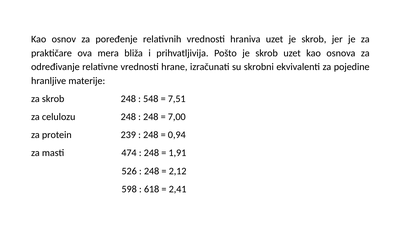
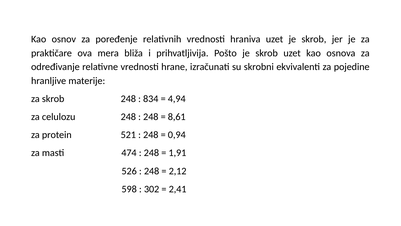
548: 548 -> 834 (151, 99)
7,51: 7,51 -> 4,94 (177, 99)
7,00: 7,00 -> 8,61 (177, 117)
239: 239 -> 521 (128, 135)
618: 618 -> 302 (152, 189)
